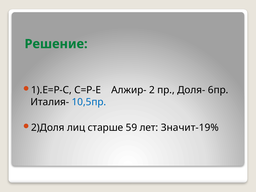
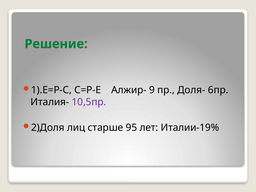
2: 2 -> 9 (152, 90)
10,5пр colour: blue -> purple (89, 102)
59: 59 -> 95 (131, 128)
Значит-19%: Значит-19% -> Италии-19% (190, 128)
